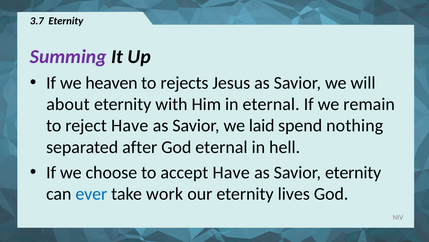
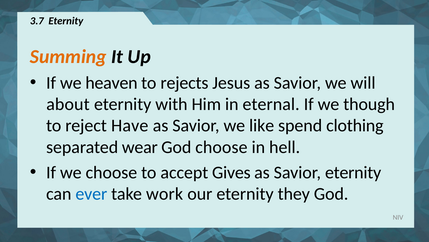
Summing colour: purple -> orange (68, 57)
remain: remain -> though (369, 104)
laid: laid -> like (262, 126)
nothing: nothing -> clothing (355, 126)
after: after -> wear (140, 147)
God eternal: eternal -> choose (221, 147)
accept Have: Have -> Gives (231, 172)
lives: lives -> they (294, 194)
